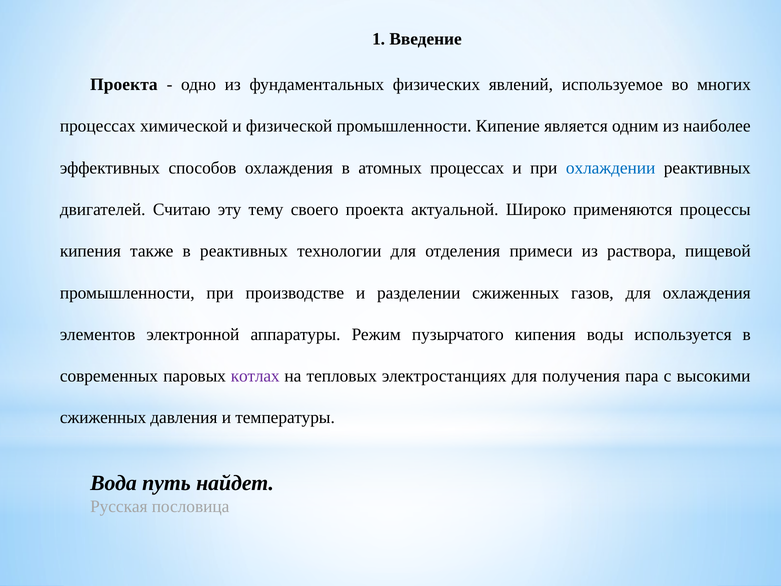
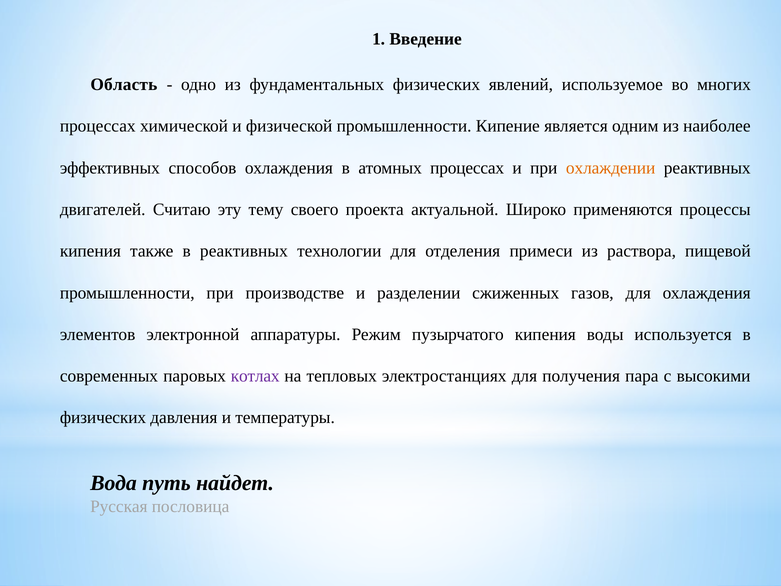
Проекта: Проекта -> Область (124, 85)
охлаждении colour: blue -> orange (611, 168)
сжиженных: сжиженных -> физических (103, 418)
